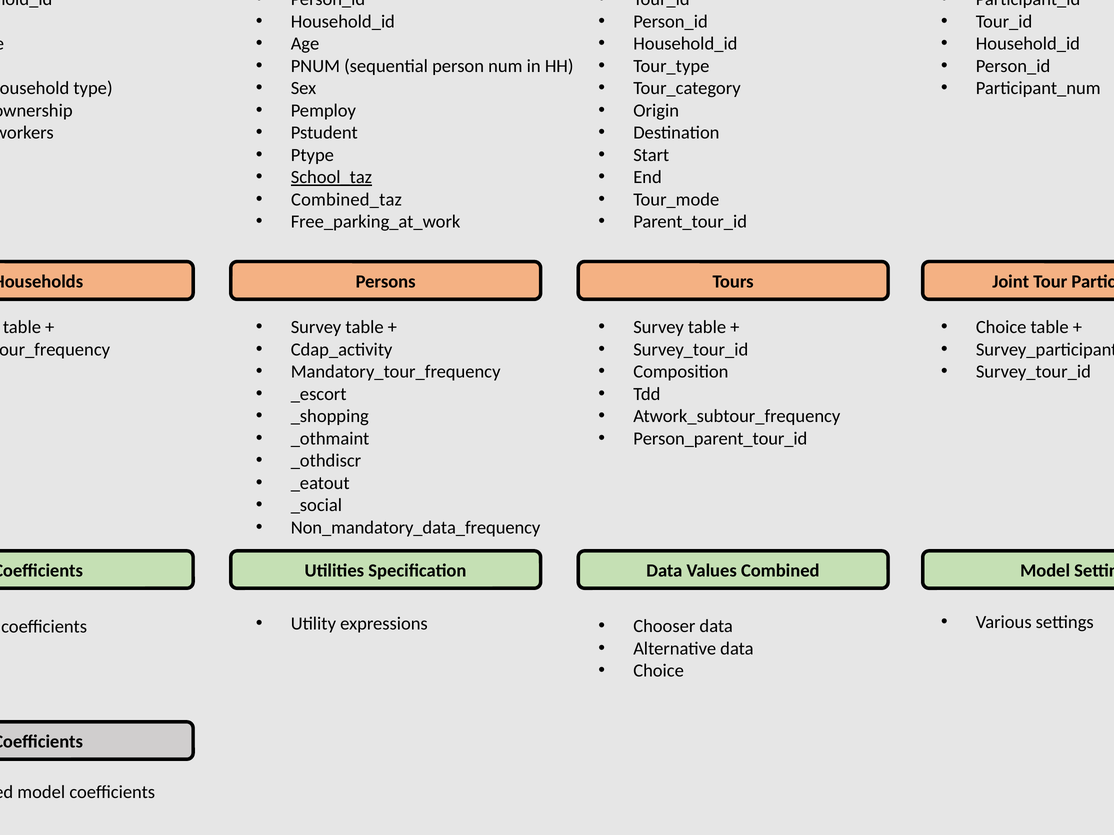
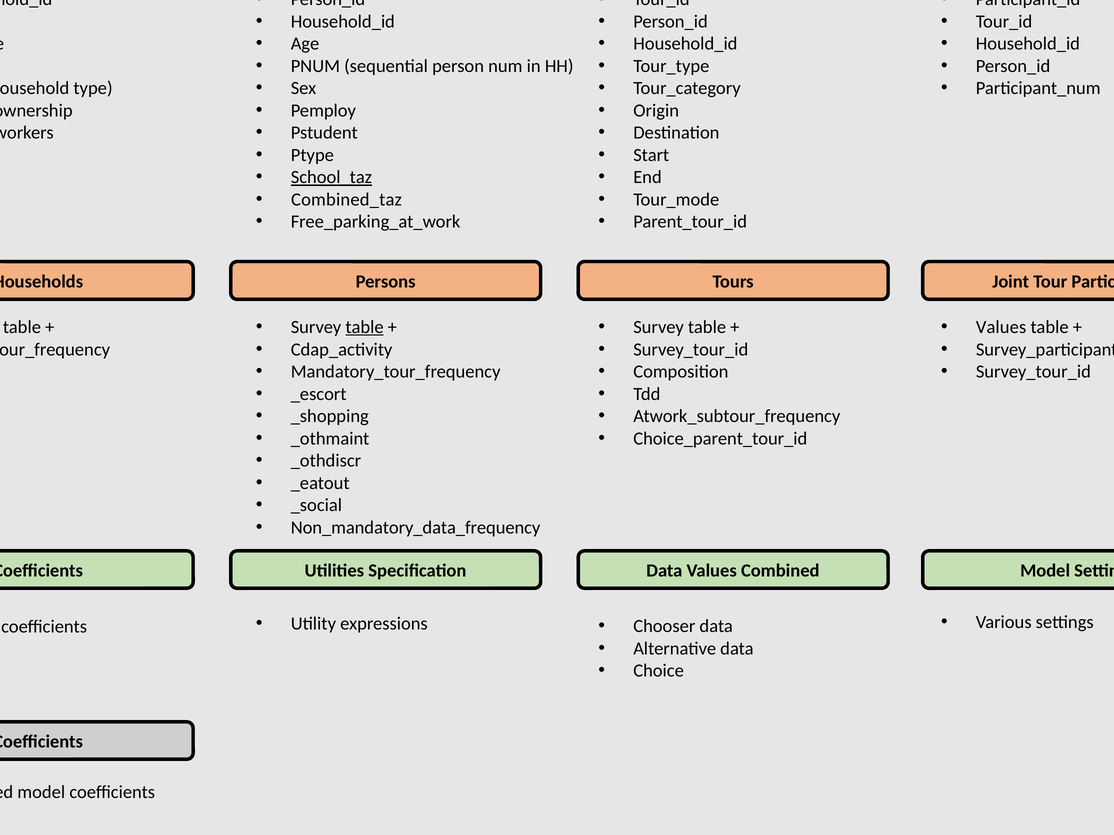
table underline: none -> present (365, 327)
Choice: Choice -> Values (1001, 327)
Person_parent_tour_id: Person_parent_tour_id -> Choice_parent_tour_id (720, 439)
